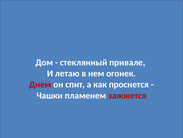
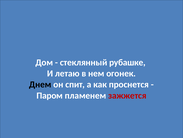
привале: привале -> рубашке (127, 62)
Днем colour: red -> black (40, 84)
Чашки: Чашки -> Паром (50, 95)
